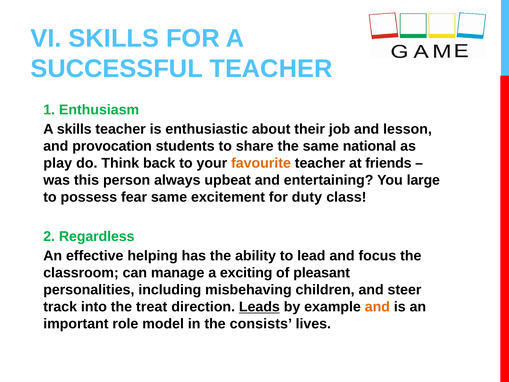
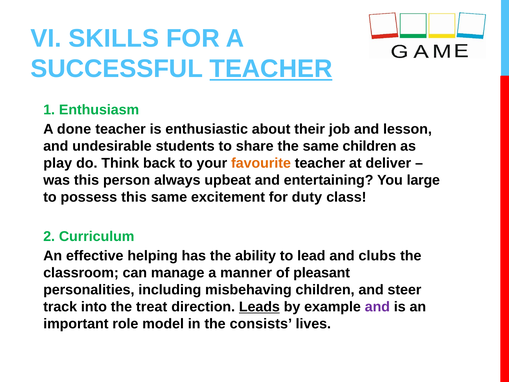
TEACHER underline: none -> present (271, 69)
A skills: skills -> done (74, 129)
provocation: provocation -> undesirable (112, 146)
same national: national -> children (370, 146)
friends: friends -> deliver (388, 163)
possess fear: fear -> this (134, 197)
Regardless: Regardless -> Curriculum (97, 236)
focus: focus -> clubs (377, 256)
exciting: exciting -> manner (246, 273)
and colour: orange -> purple (377, 307)
